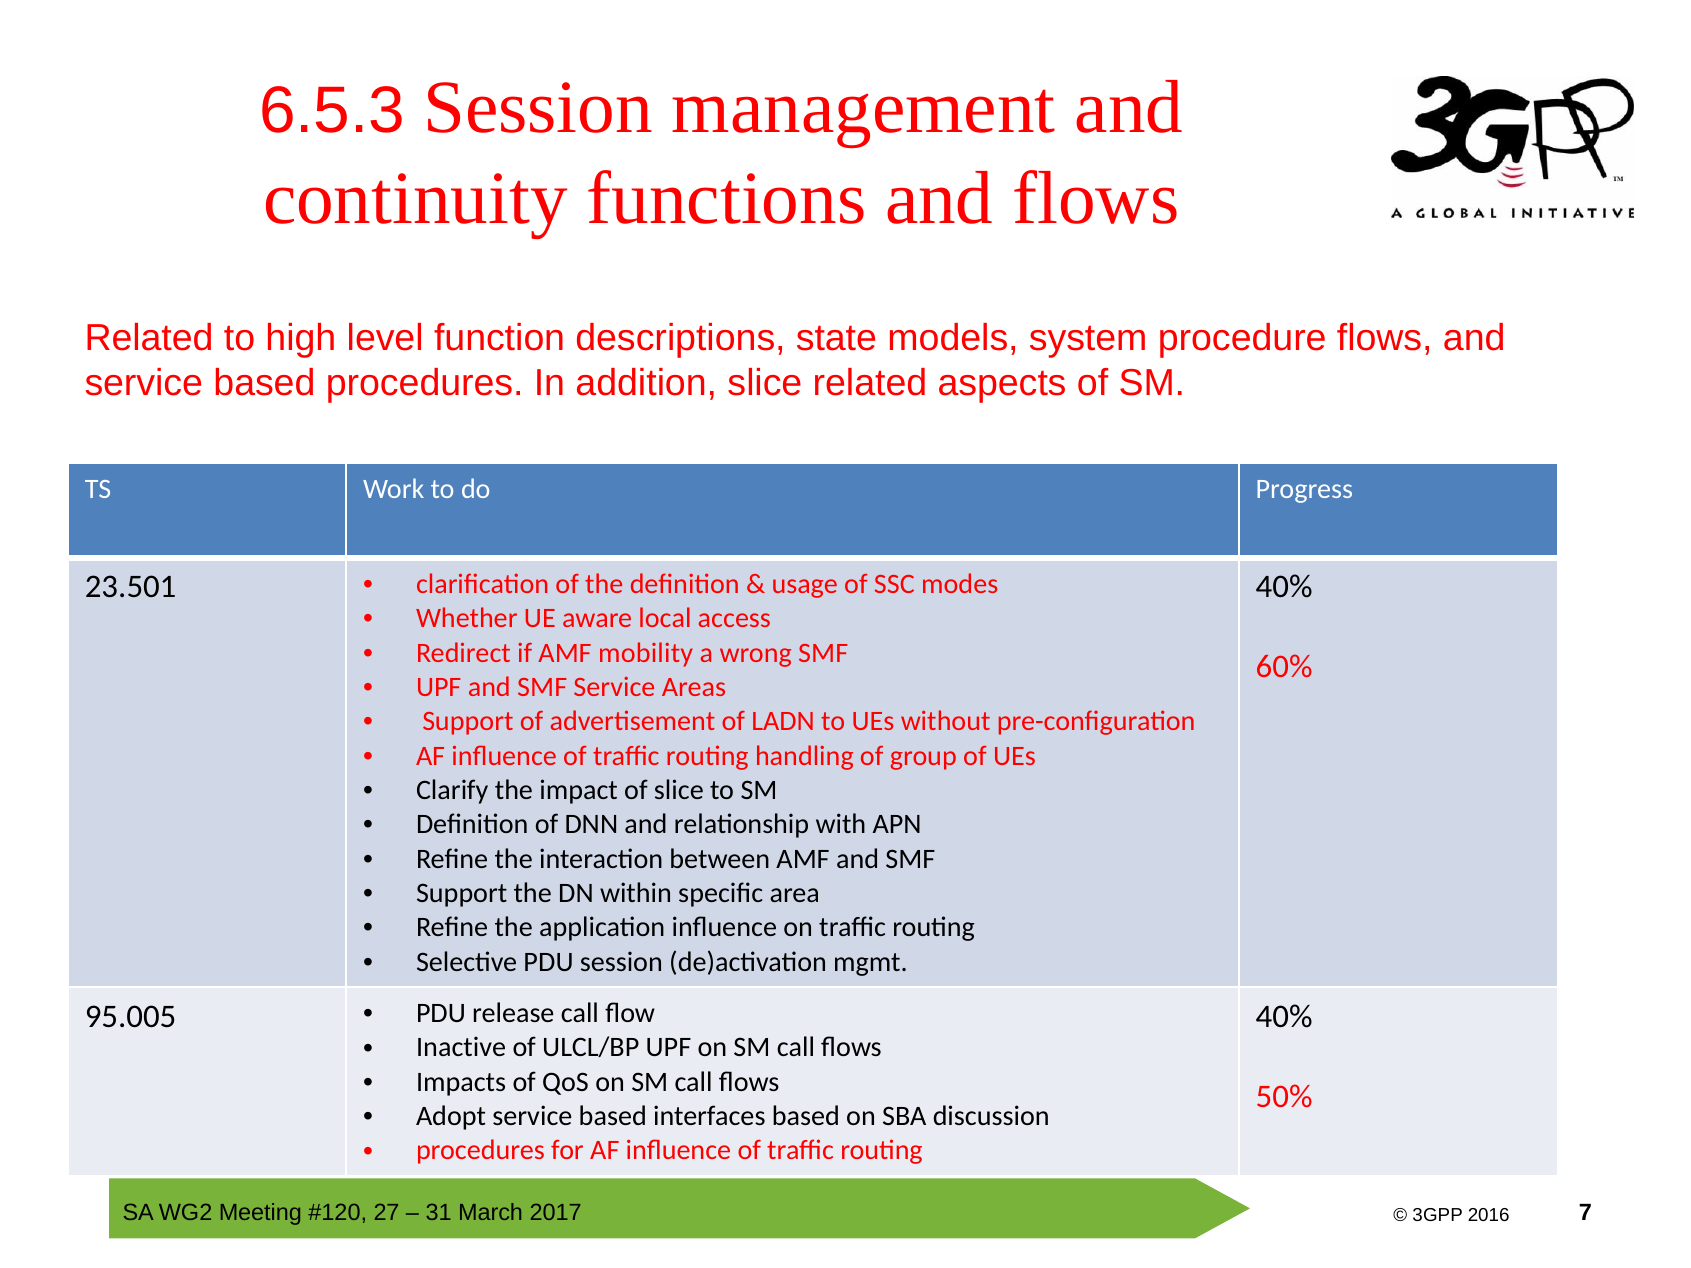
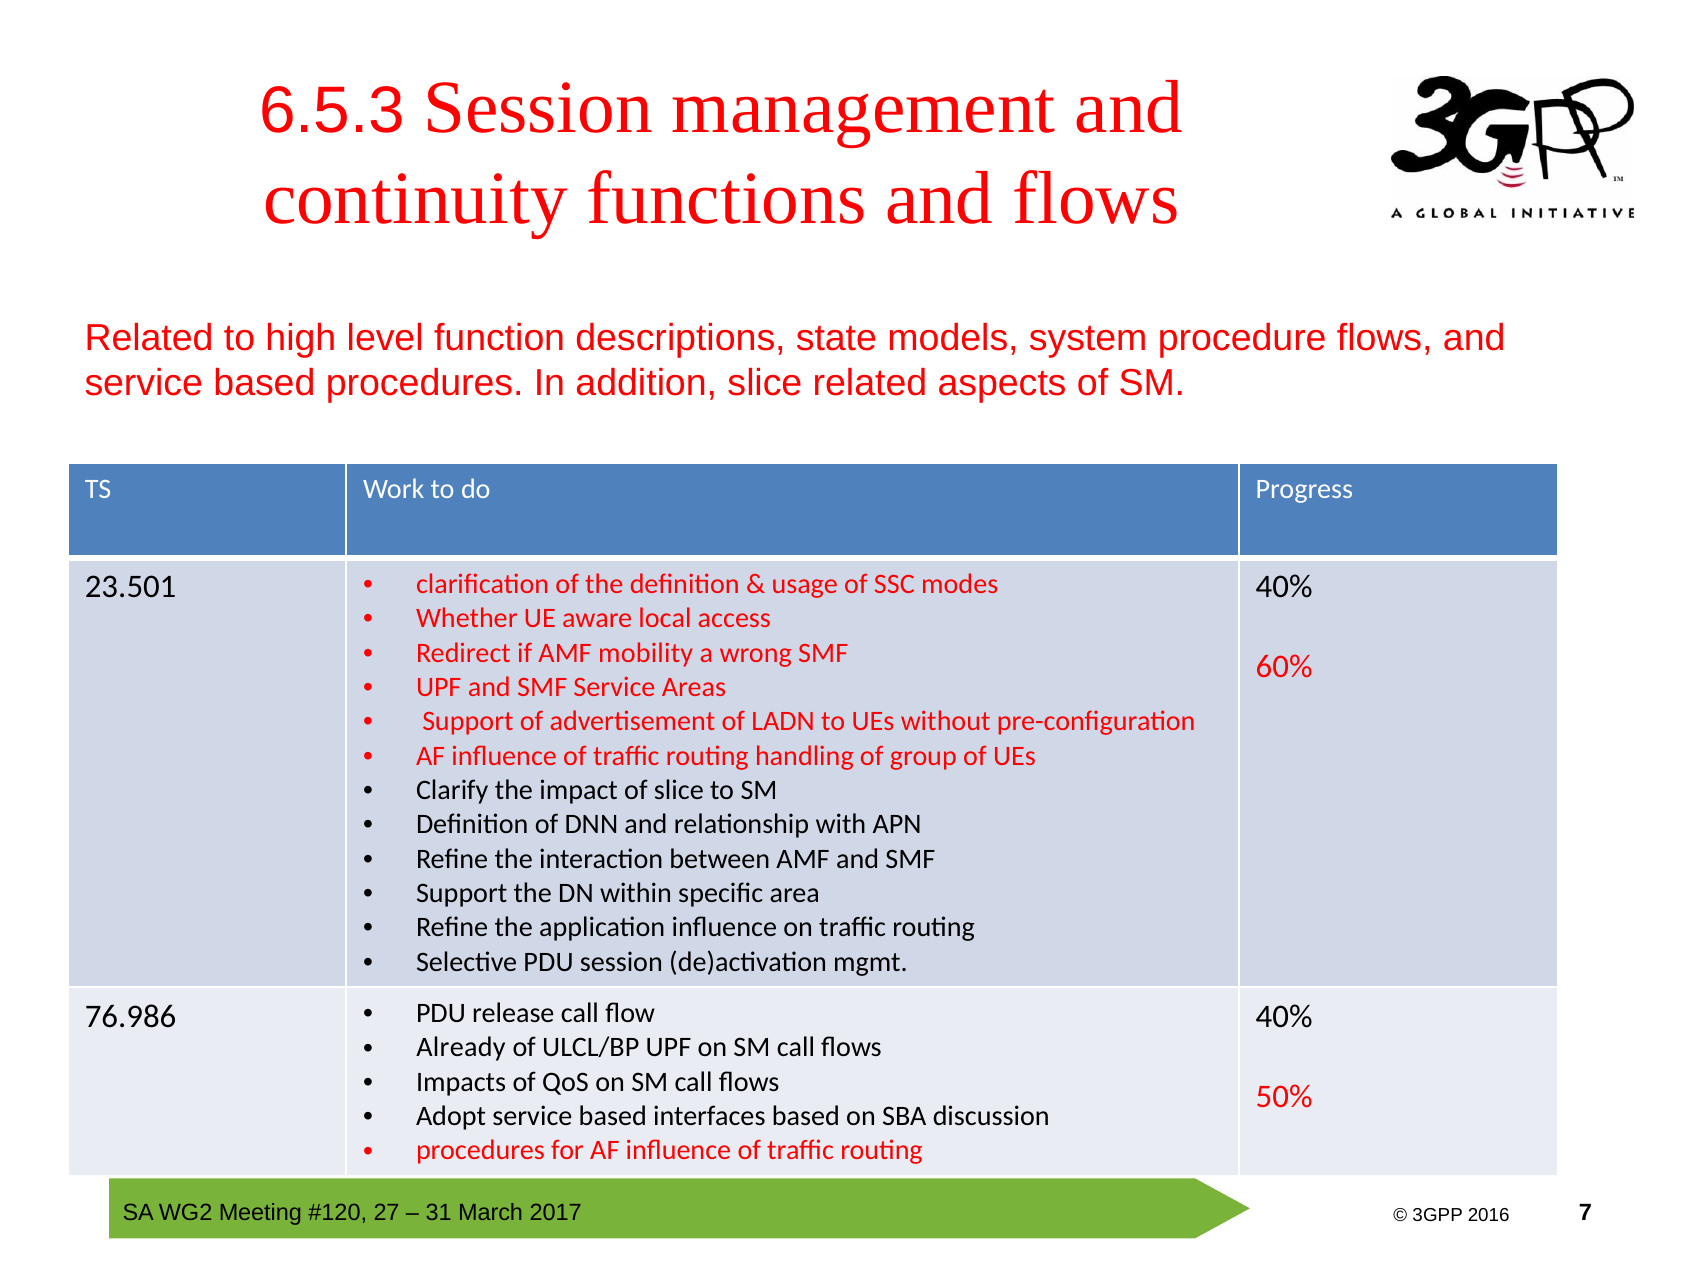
95.005: 95.005 -> 76.986 (131, 1016)
Inactive: Inactive -> Already (461, 1048)
